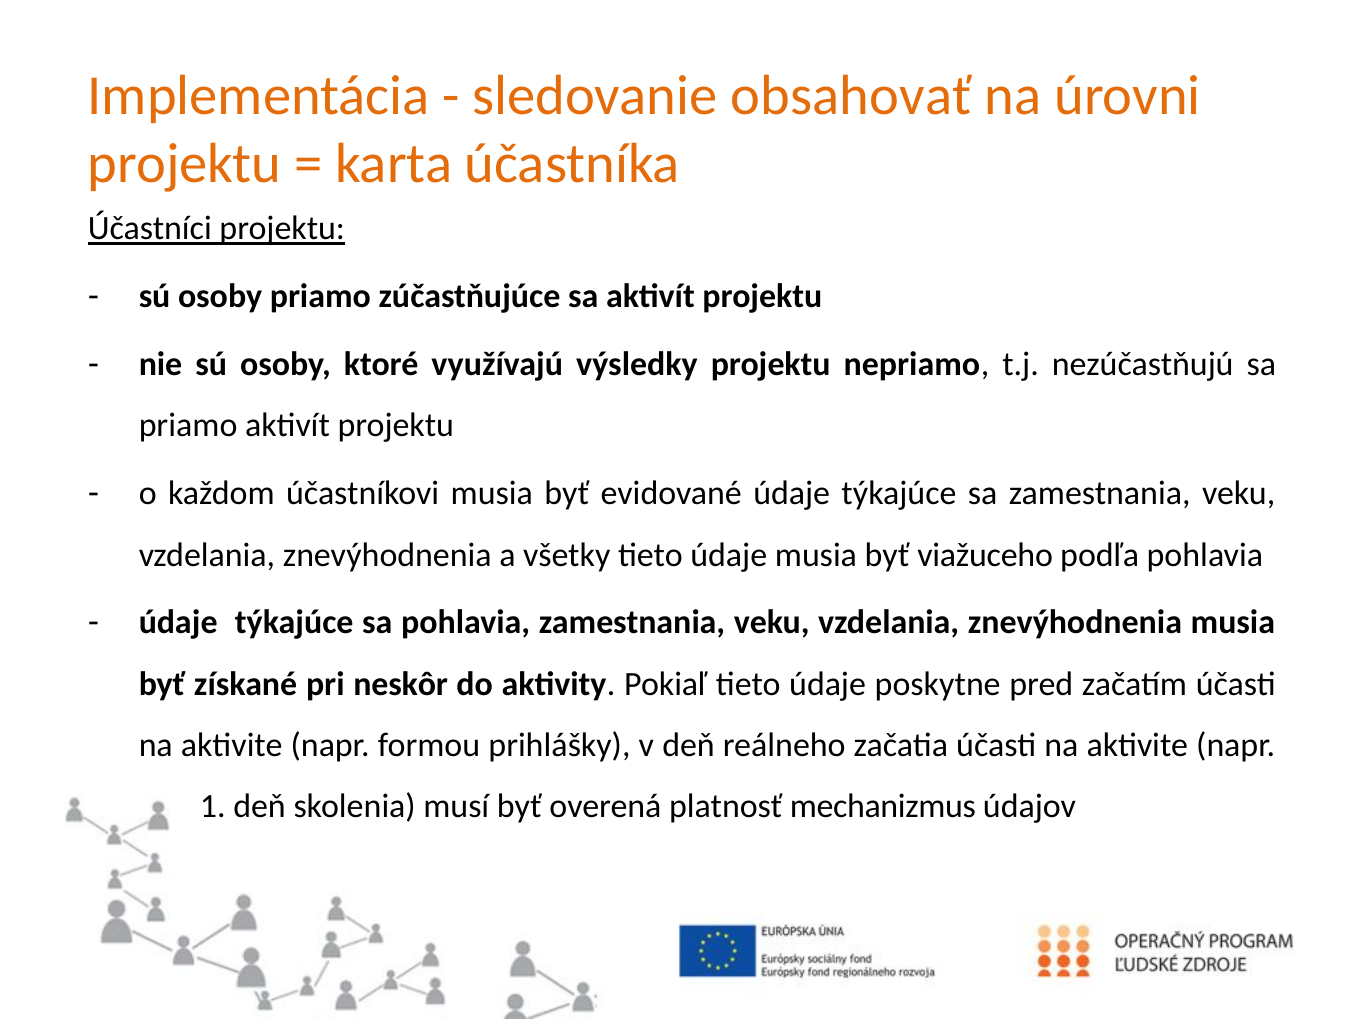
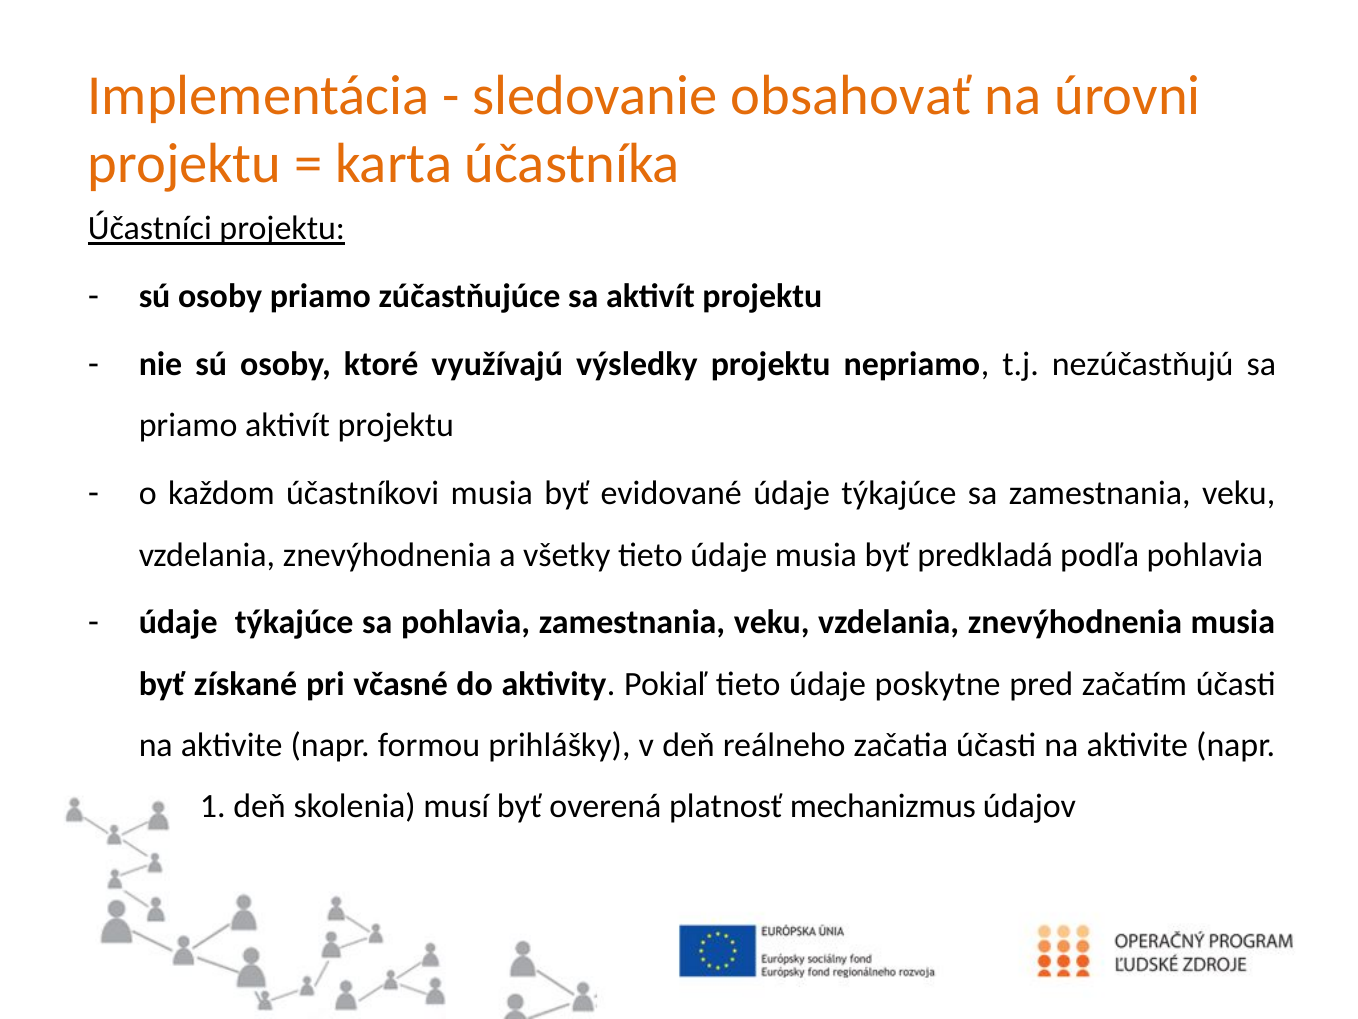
viažuceho: viažuceho -> predkladá (985, 555)
neskôr: neskôr -> včasné (401, 684)
